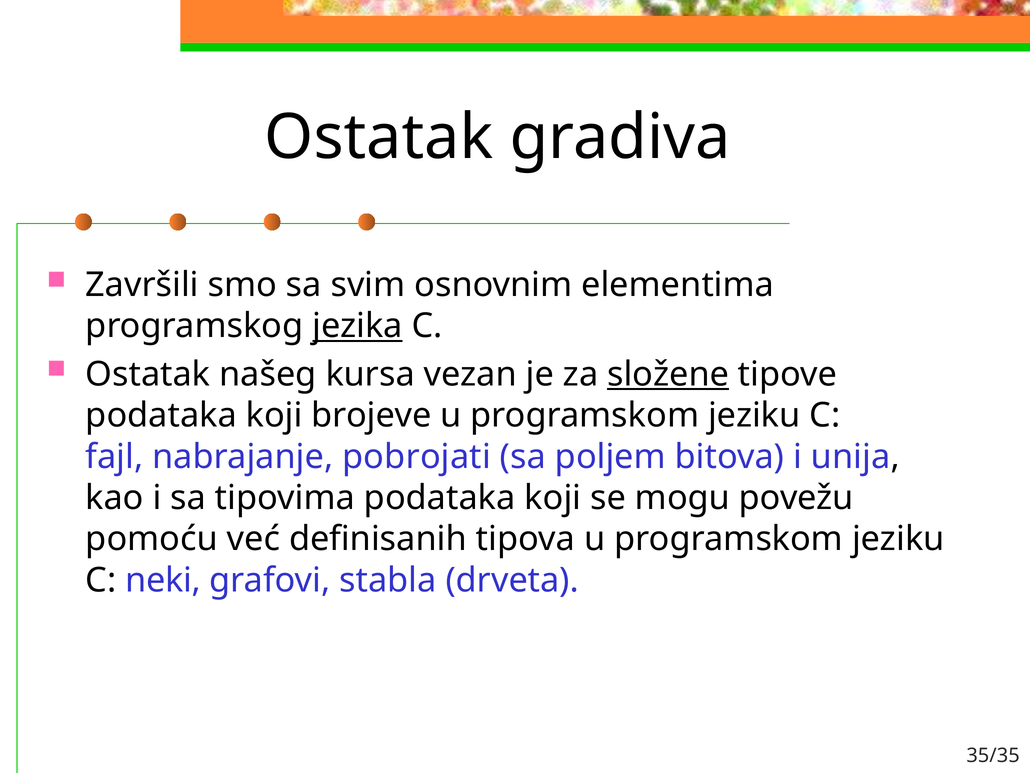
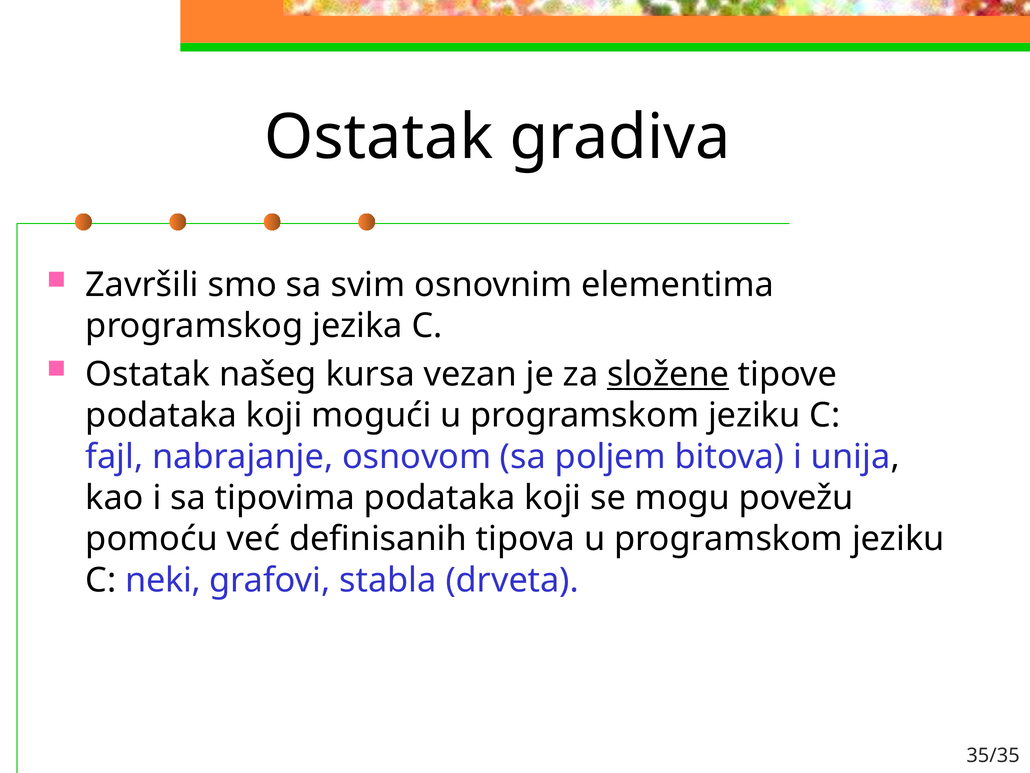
jezika underline: present -> none (358, 326)
brojeve: brojeve -> mogući (371, 415)
pobrojati: pobrojati -> osnovom (417, 456)
